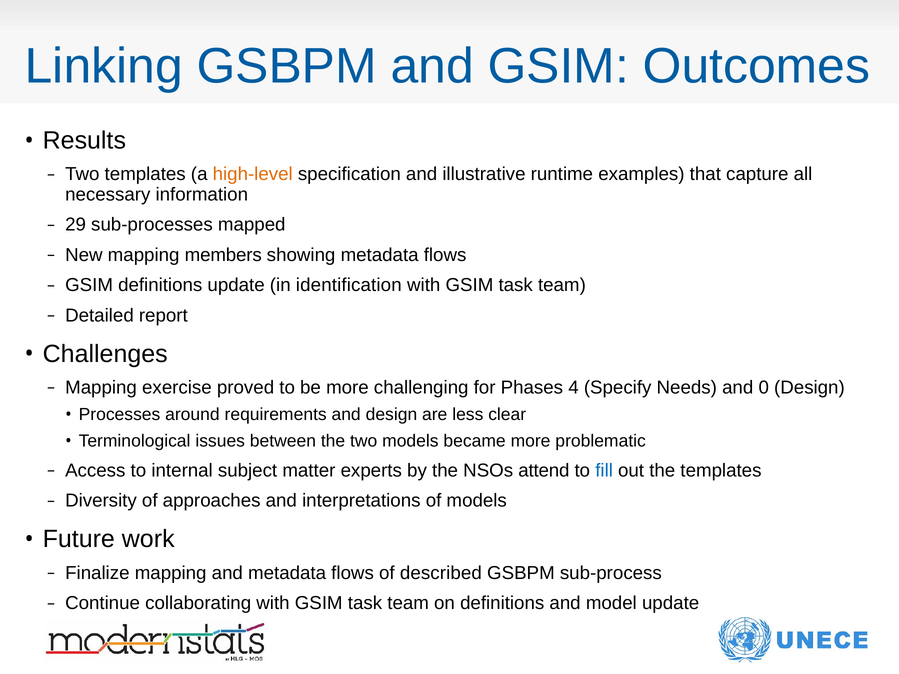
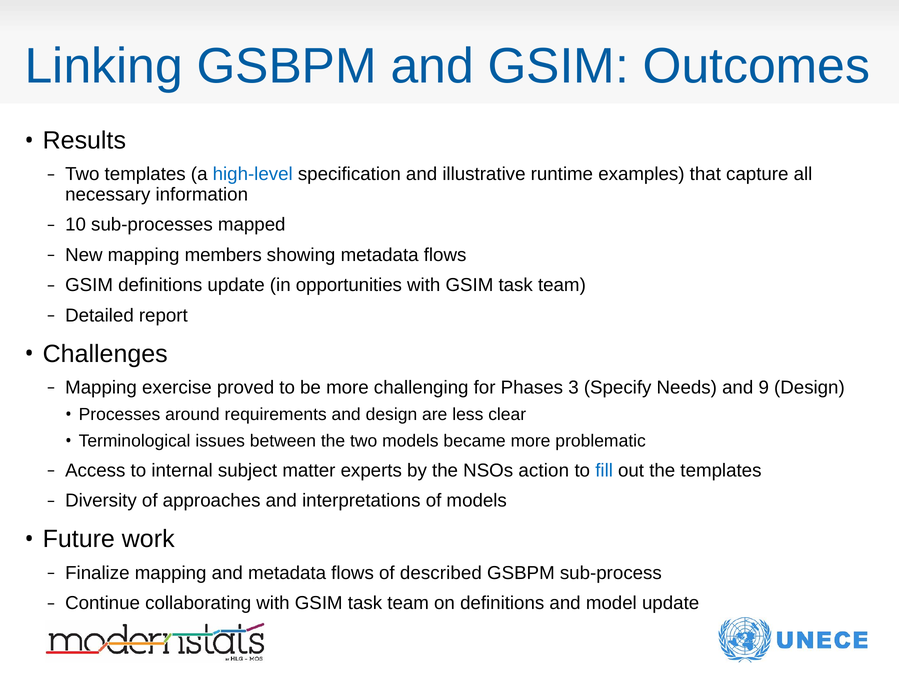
high-level colour: orange -> blue (253, 174)
29: 29 -> 10 (76, 225)
identification: identification -> opportunities (349, 285)
4: 4 -> 3 (574, 388)
0: 0 -> 9 (764, 388)
attend: attend -> action (544, 471)
